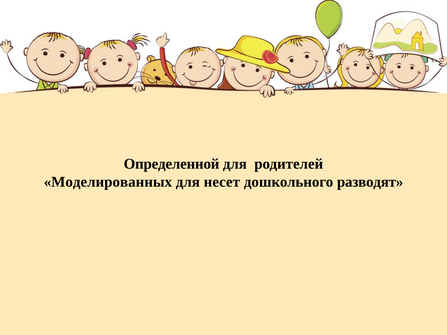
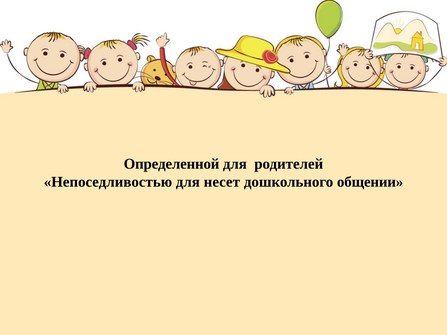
Моделированных: Моделированных -> Непоседливостью (108, 182)
разводят: разводят -> общении (370, 182)
